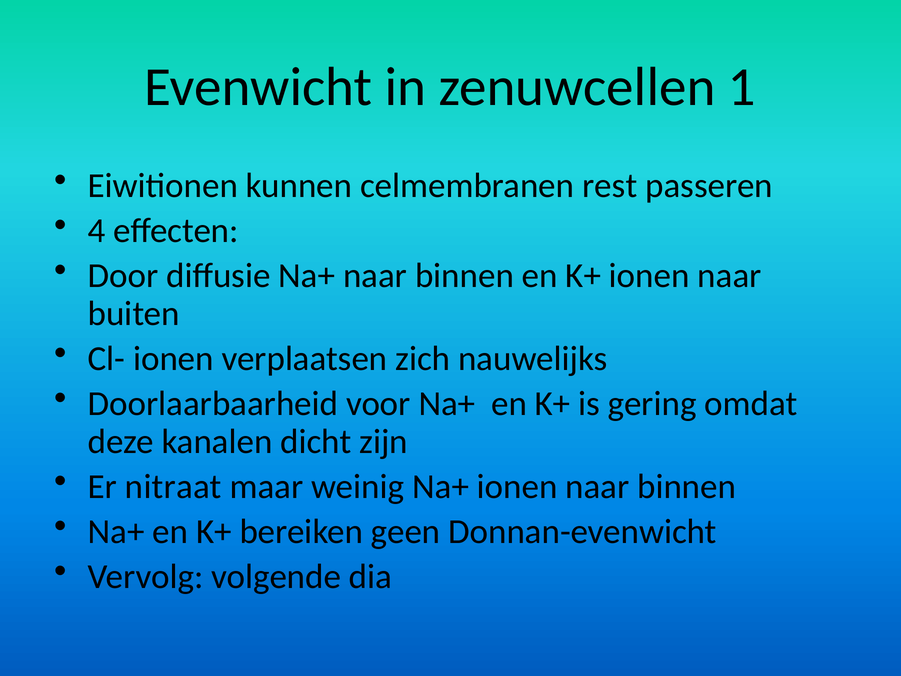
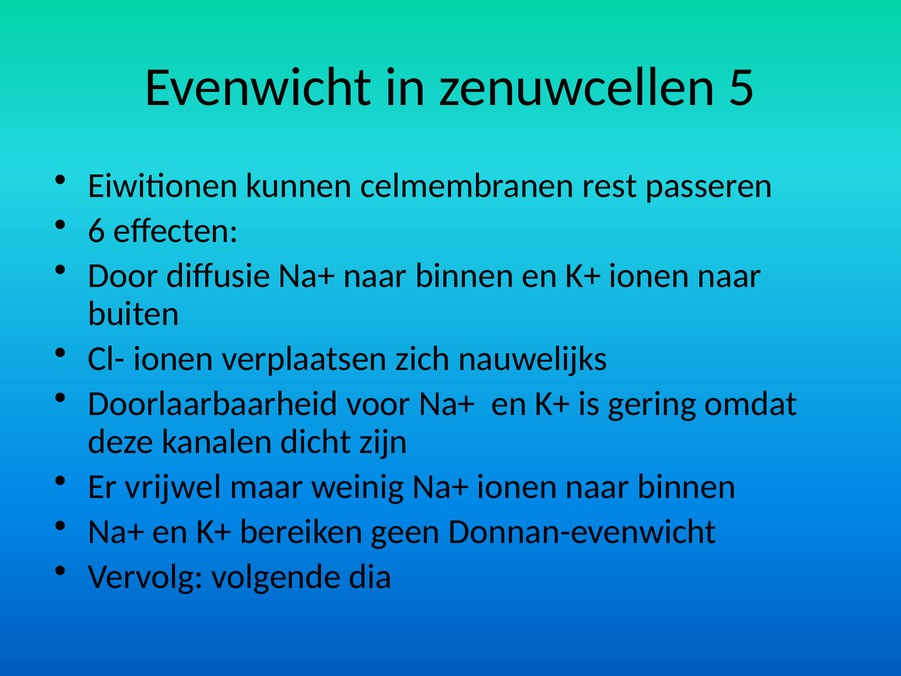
1: 1 -> 5 (742, 87)
4: 4 -> 6 (97, 231)
nitraat: nitraat -> vrijwel (173, 487)
